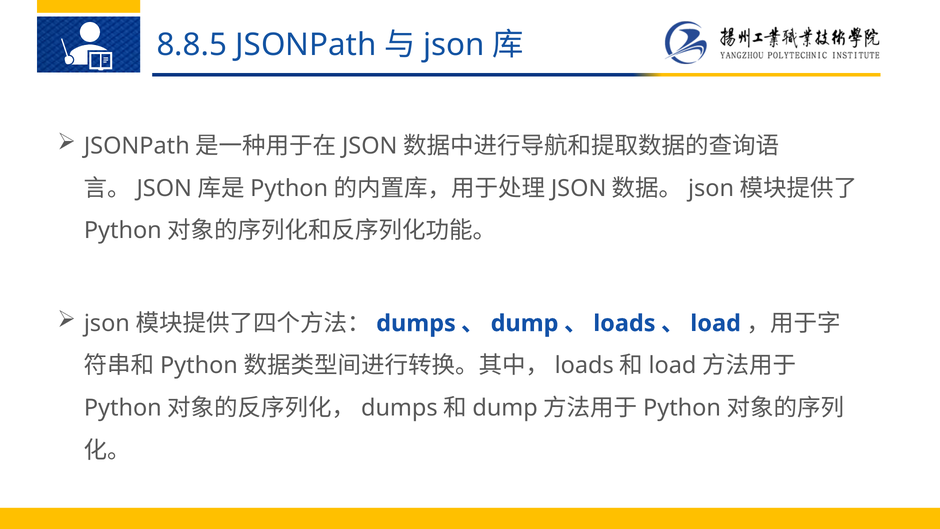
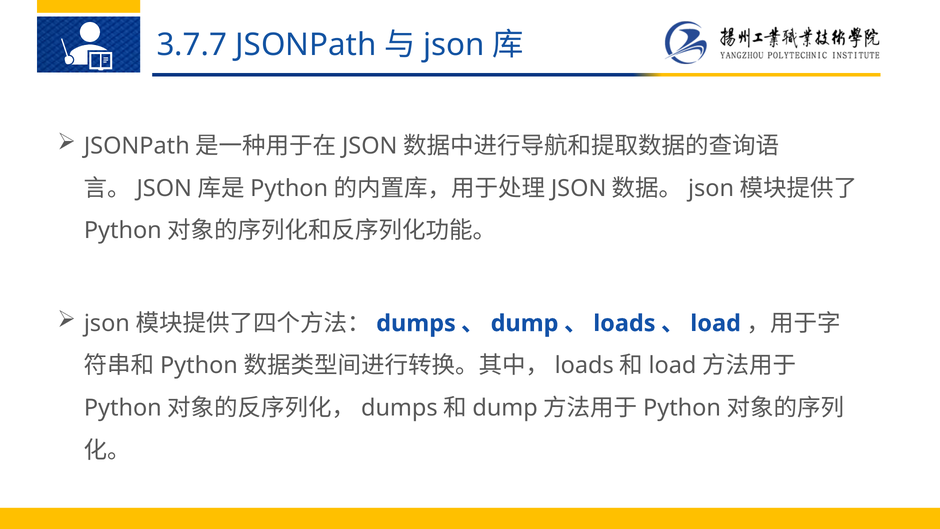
8.8.5: 8.8.5 -> 3.7.7 (192, 45)
